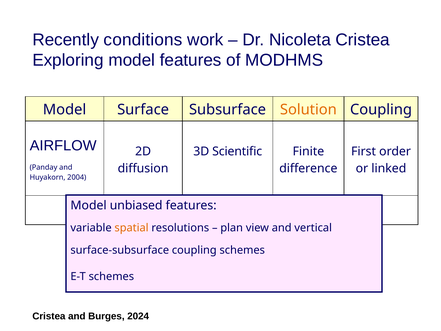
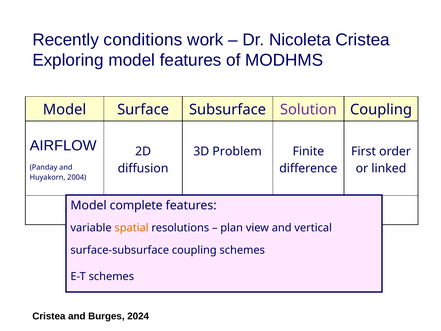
Solution colour: orange -> purple (308, 110)
Scientific: Scientific -> Problem (237, 152)
unbiased: unbiased -> complete (136, 205)
